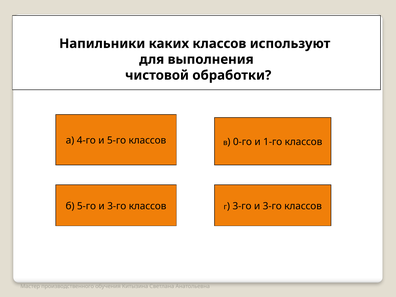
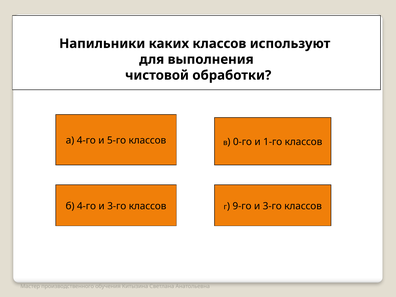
б 5-го: 5-го -> 4-го (86, 206)
3-го: 3-го -> 9-го (242, 206)
